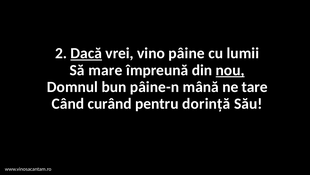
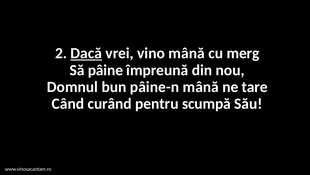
vino pâine: pâine -> mână (187, 53)
lumii: lumii -> merg (243, 53)
mare: mare -> pâine (105, 70)
nou underline: present -> none (230, 70)
dorință: dorință -> scumpă (206, 103)
